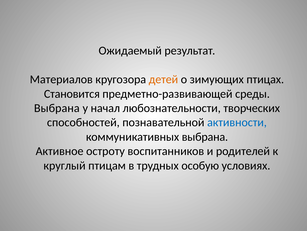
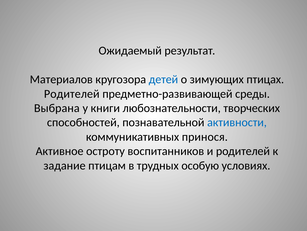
детей colour: orange -> blue (163, 79)
Становится: Становится -> Родителей (72, 94)
начал: начал -> книги (105, 108)
коммуникативных выбрана: выбрана -> принося (205, 136)
круглый: круглый -> задание (65, 165)
